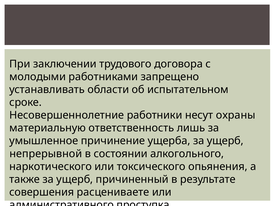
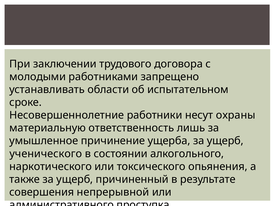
непрерывной: непрерывной -> ученического (46, 154)
расцениваете: расцениваете -> непрерывной (113, 192)
